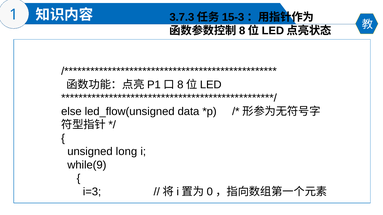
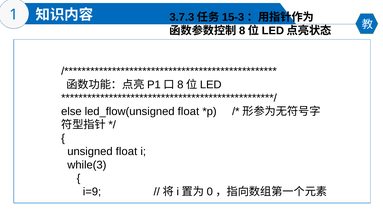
led_flow(unsigned data: data -> float (188, 112)
unsigned long: long -> float (126, 152)
while(9: while(9 -> while(3 (87, 165)
i=3: i=3 -> i=9 (92, 192)
